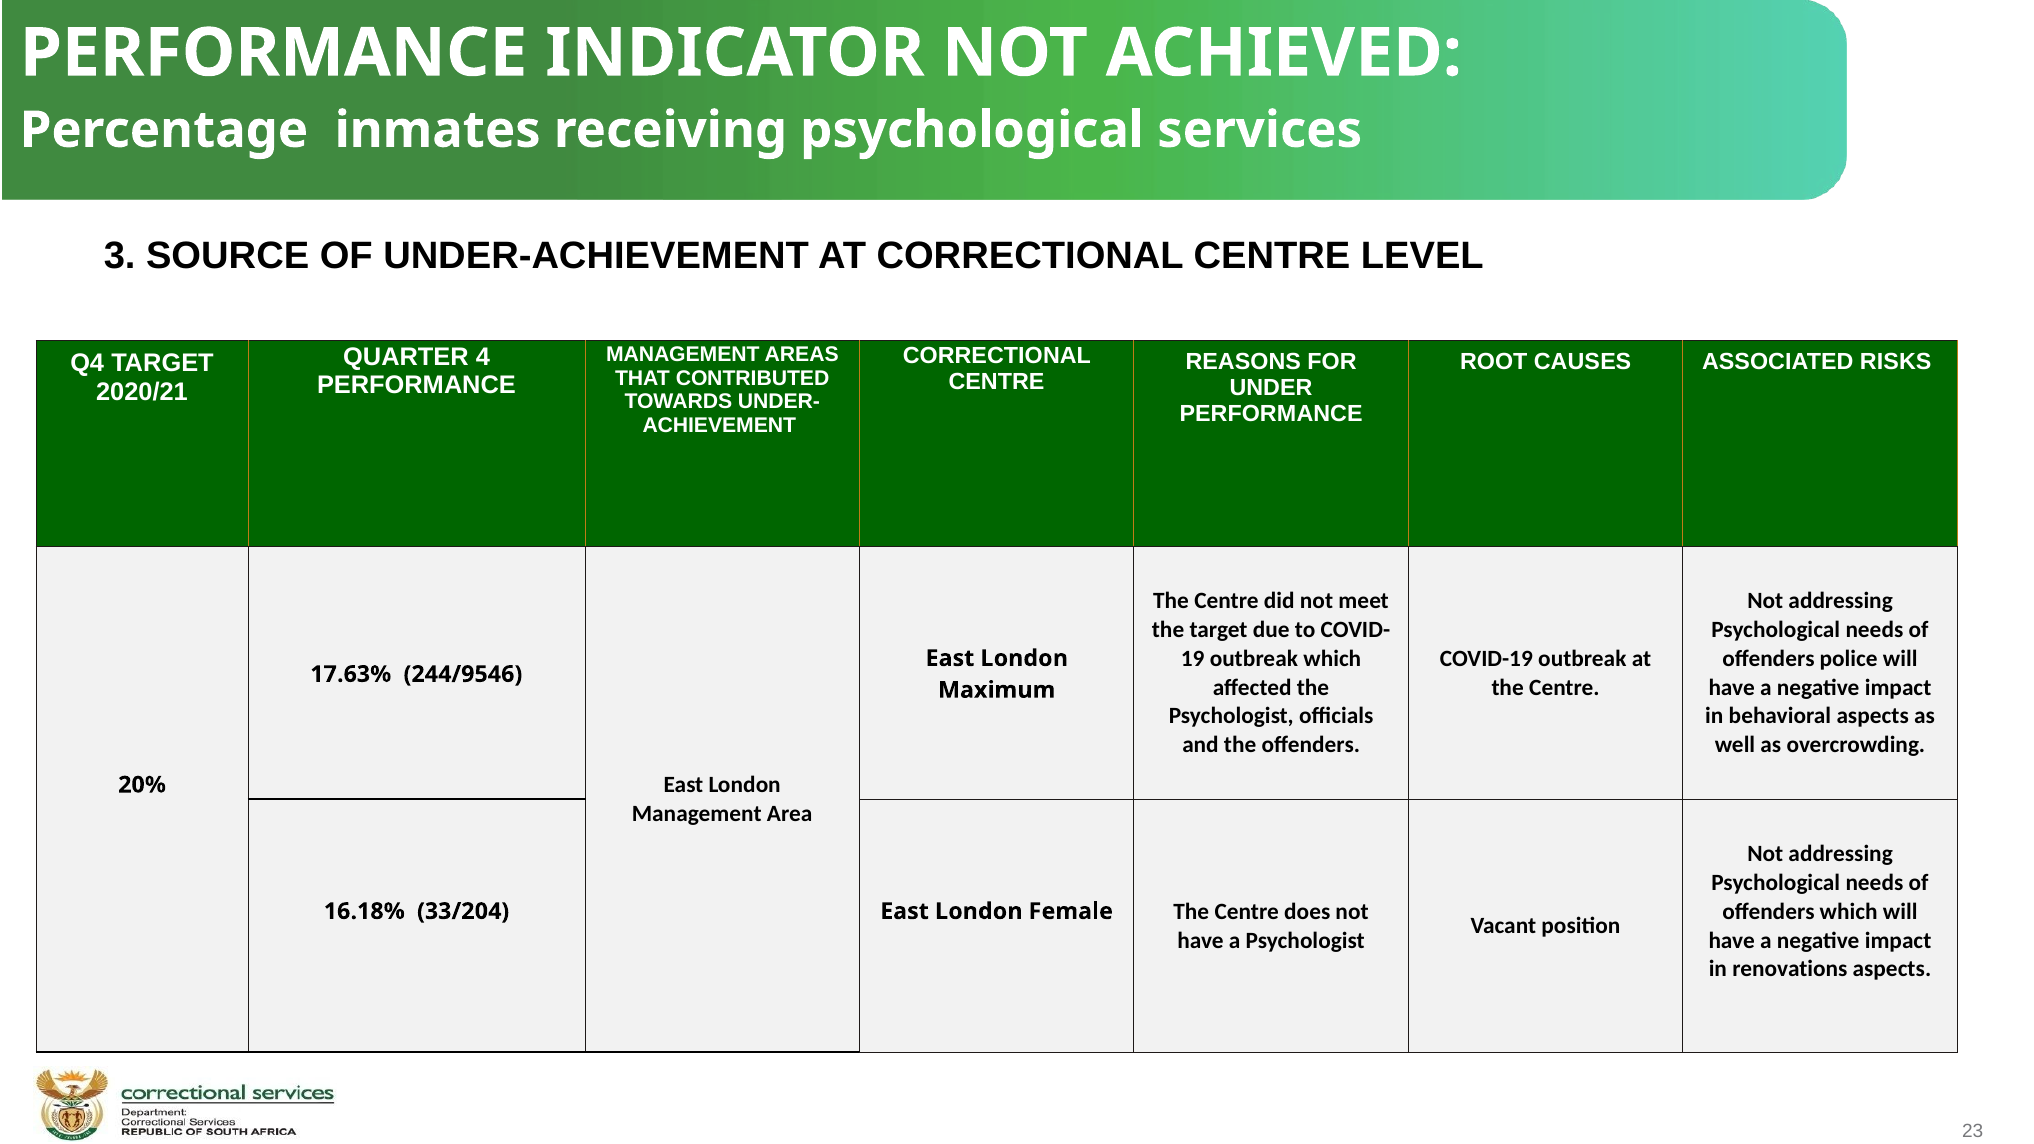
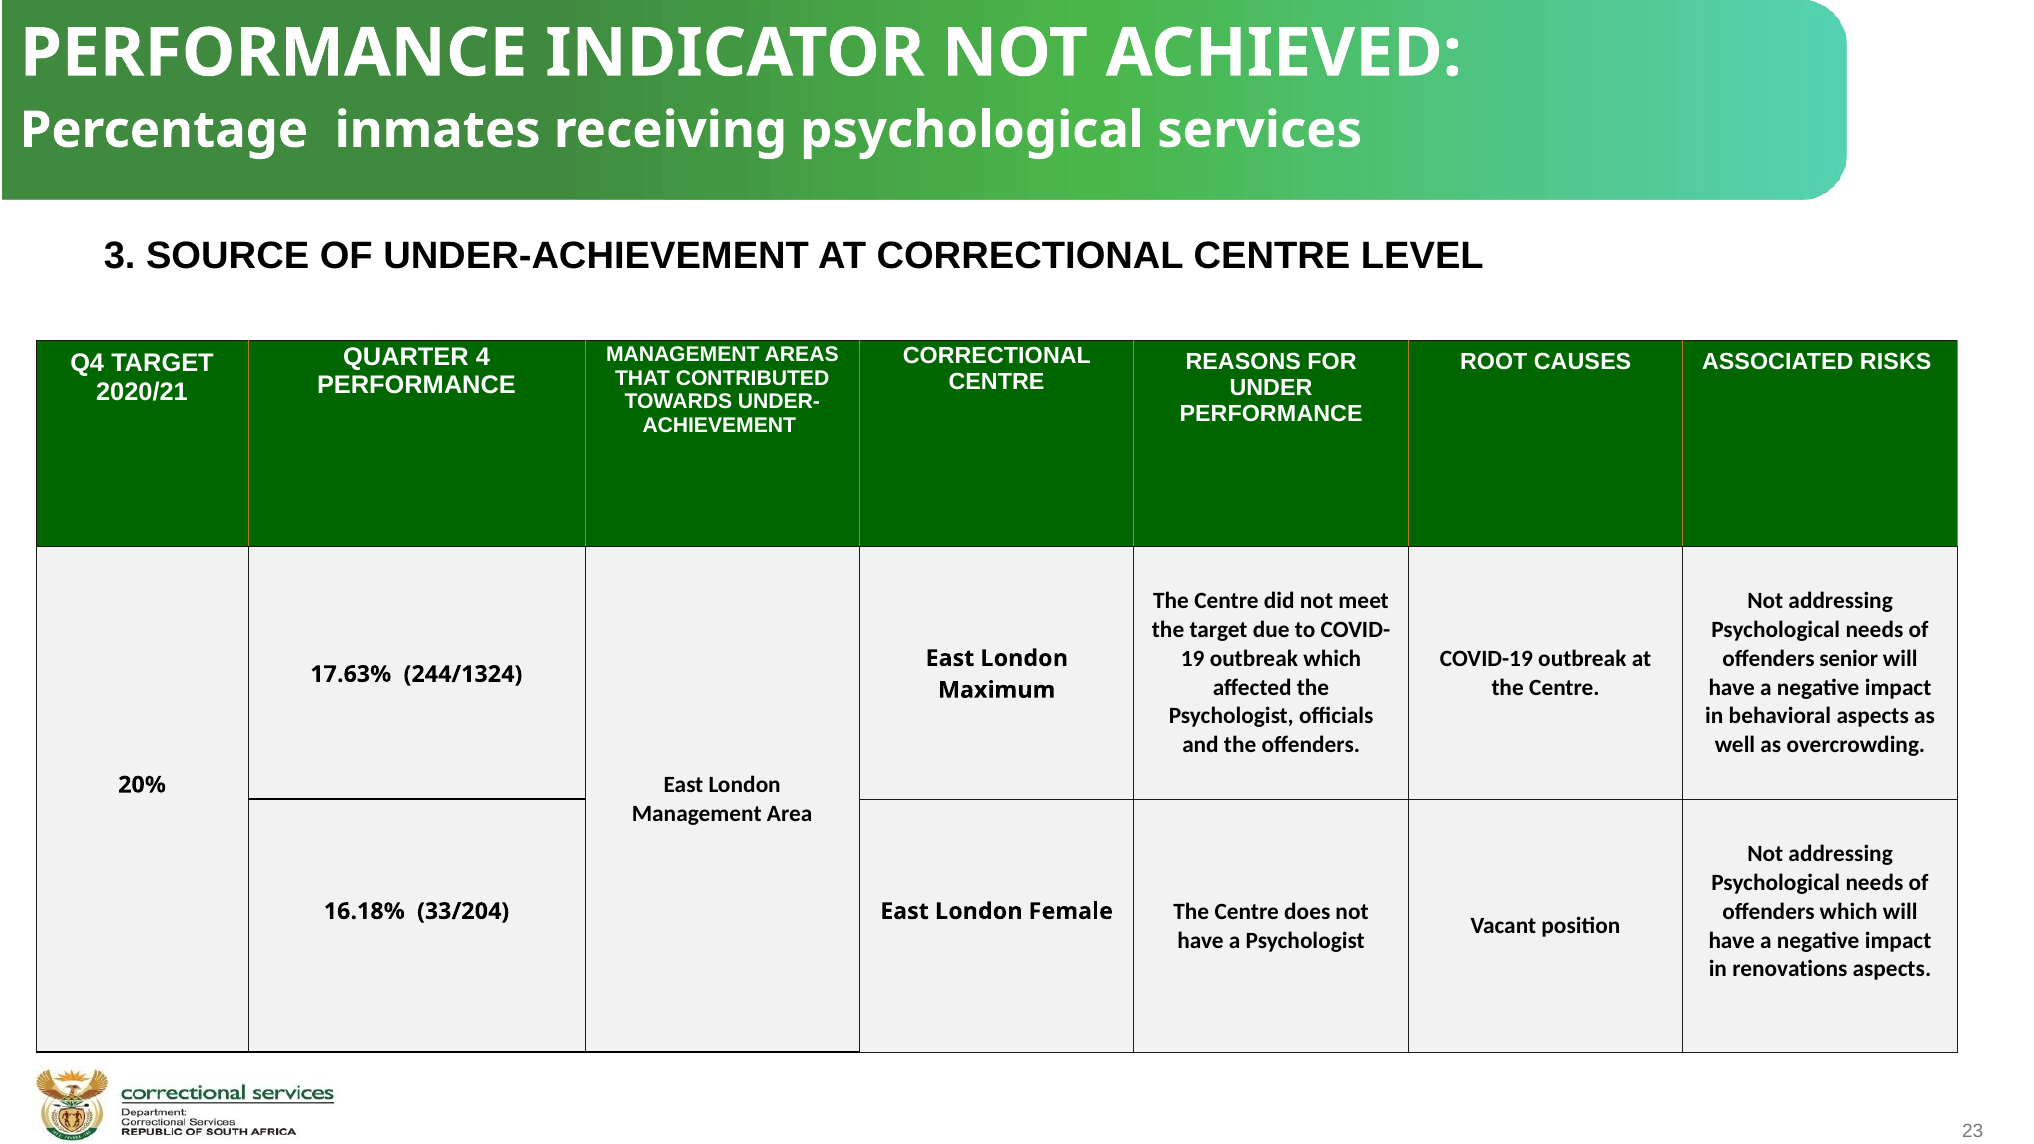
police: police -> senior (1849, 659)
244/9546: 244/9546 -> 244/1324 (463, 674)
